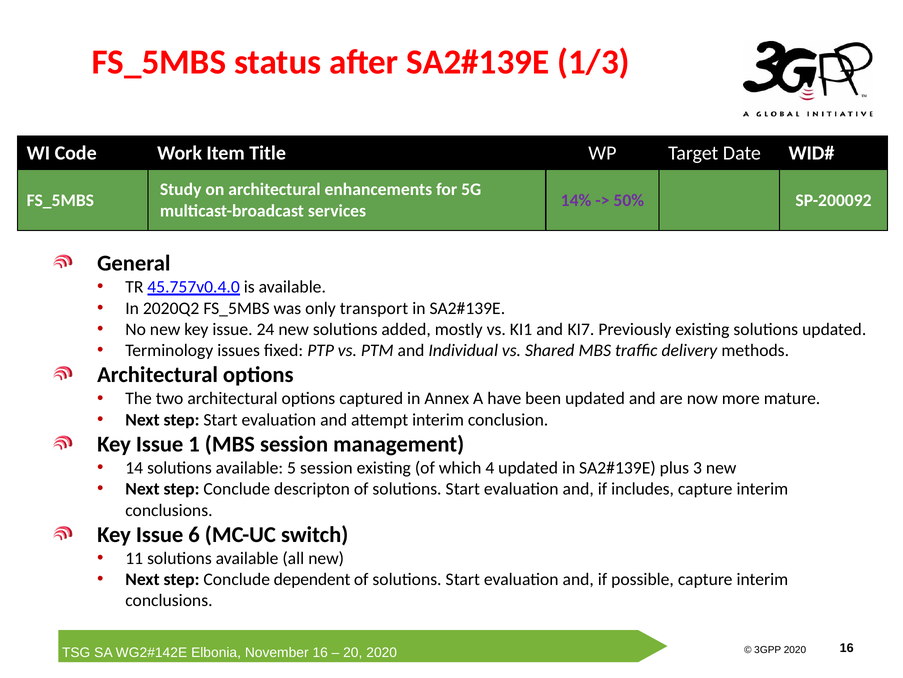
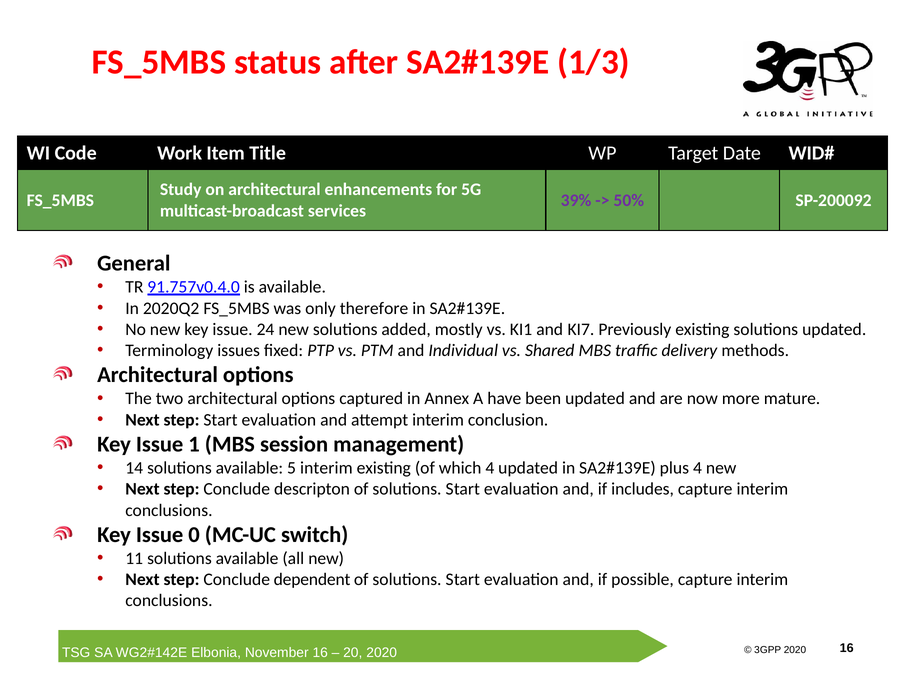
14%: 14% -> 39% (576, 200)
45.757v0.4.0: 45.757v0.4.0 -> 91.757v0.4.0 (194, 287)
transport: transport -> therefore (374, 308)
5 session: session -> interim (326, 467)
plus 3: 3 -> 4 (698, 467)
6: 6 -> 0 (194, 534)
